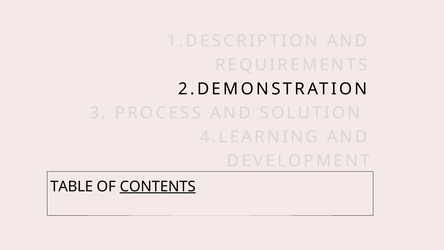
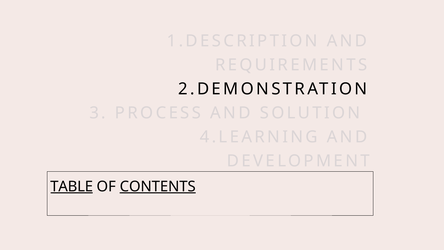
TABLE underline: none -> present (72, 186)
